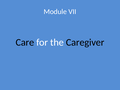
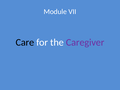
Caregiver colour: black -> purple (85, 42)
